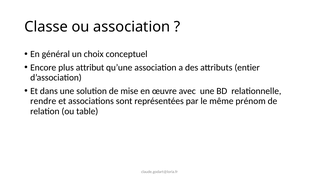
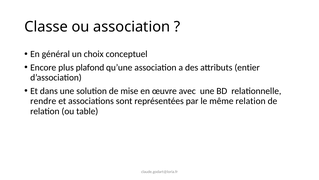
attribut: attribut -> plafond (90, 67)
même prénom: prénom -> relation (251, 101)
